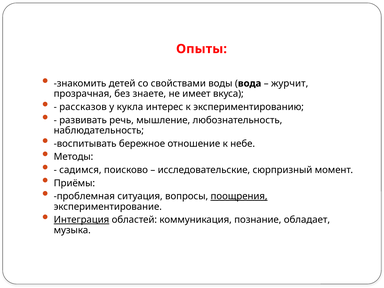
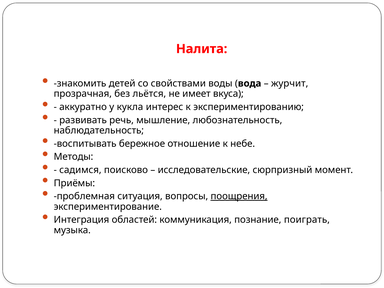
Опыты: Опыты -> Налита (202, 49)
знаете: знаете -> льётся (149, 94)
рассказов: рассказов -> аккуратно (83, 107)
Интеграция underline: present -> none (81, 220)
обладает: обладает -> поиграть (307, 220)
